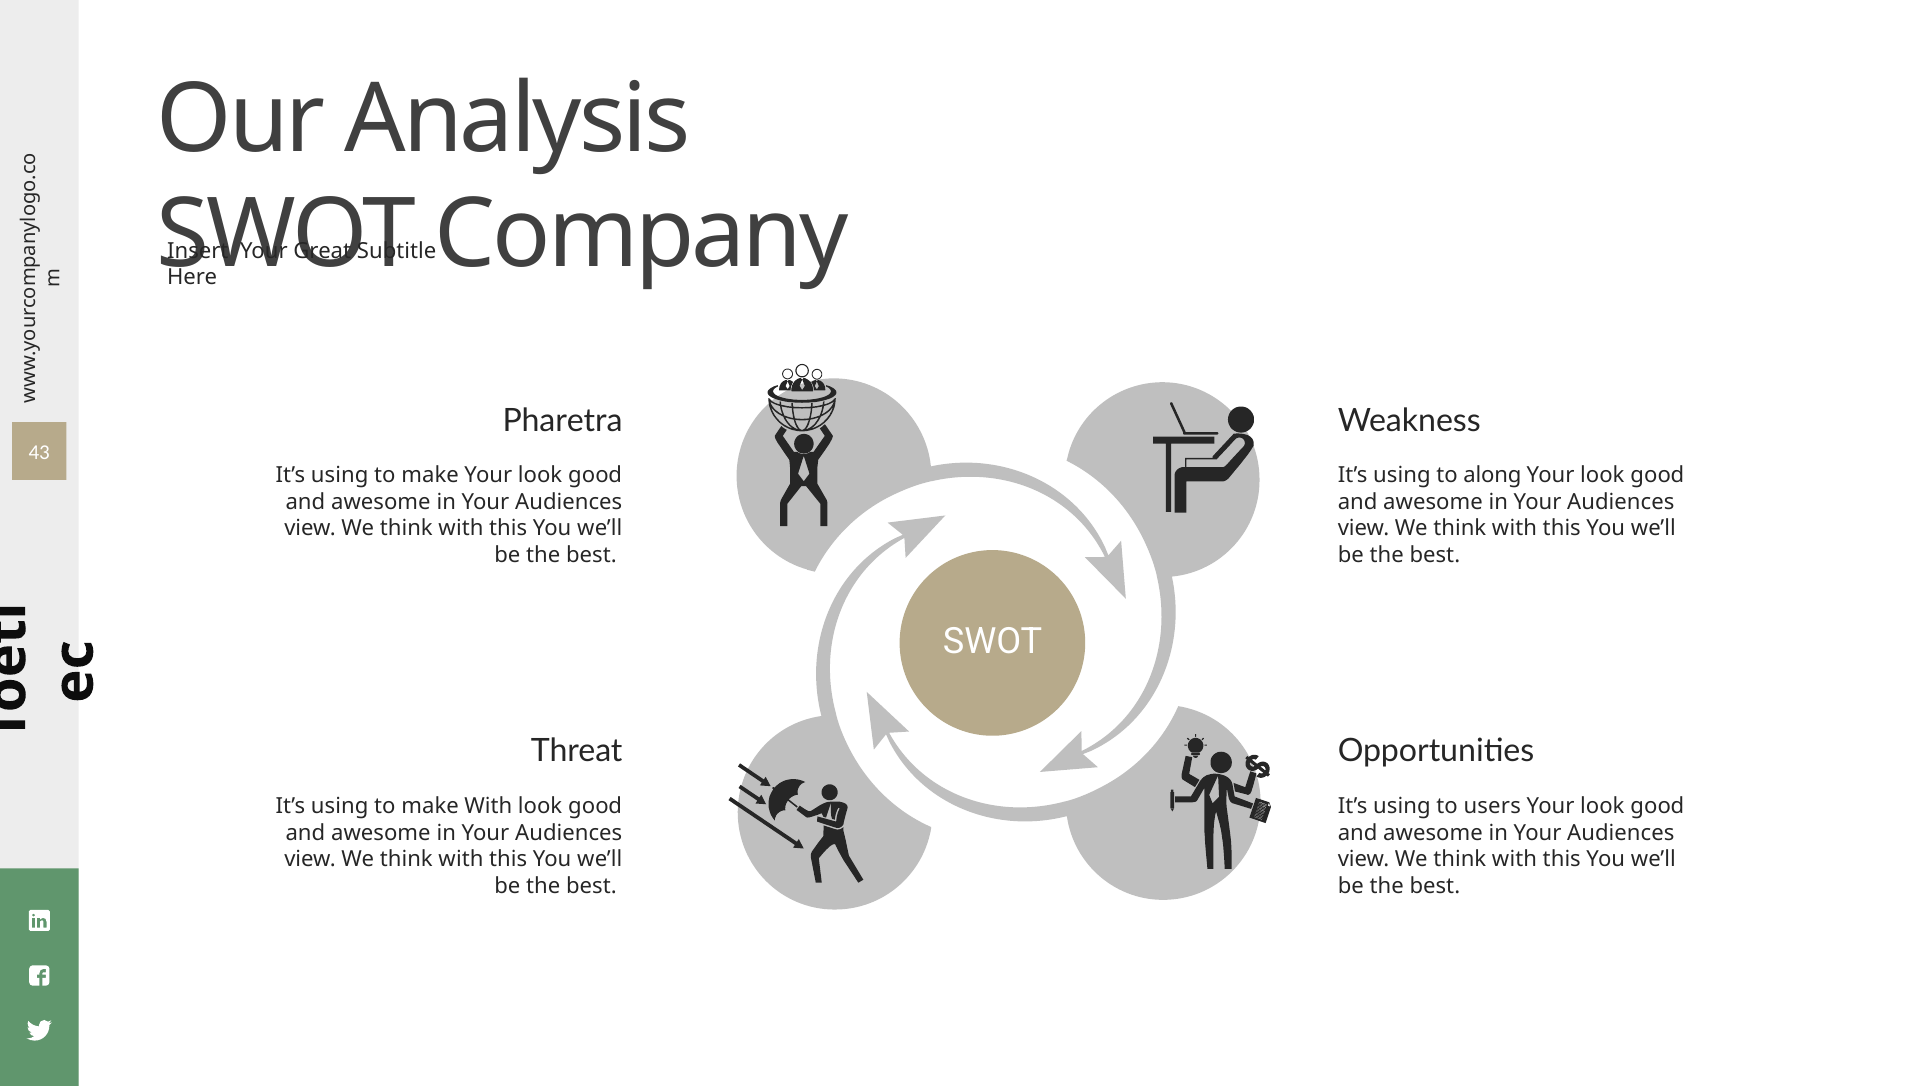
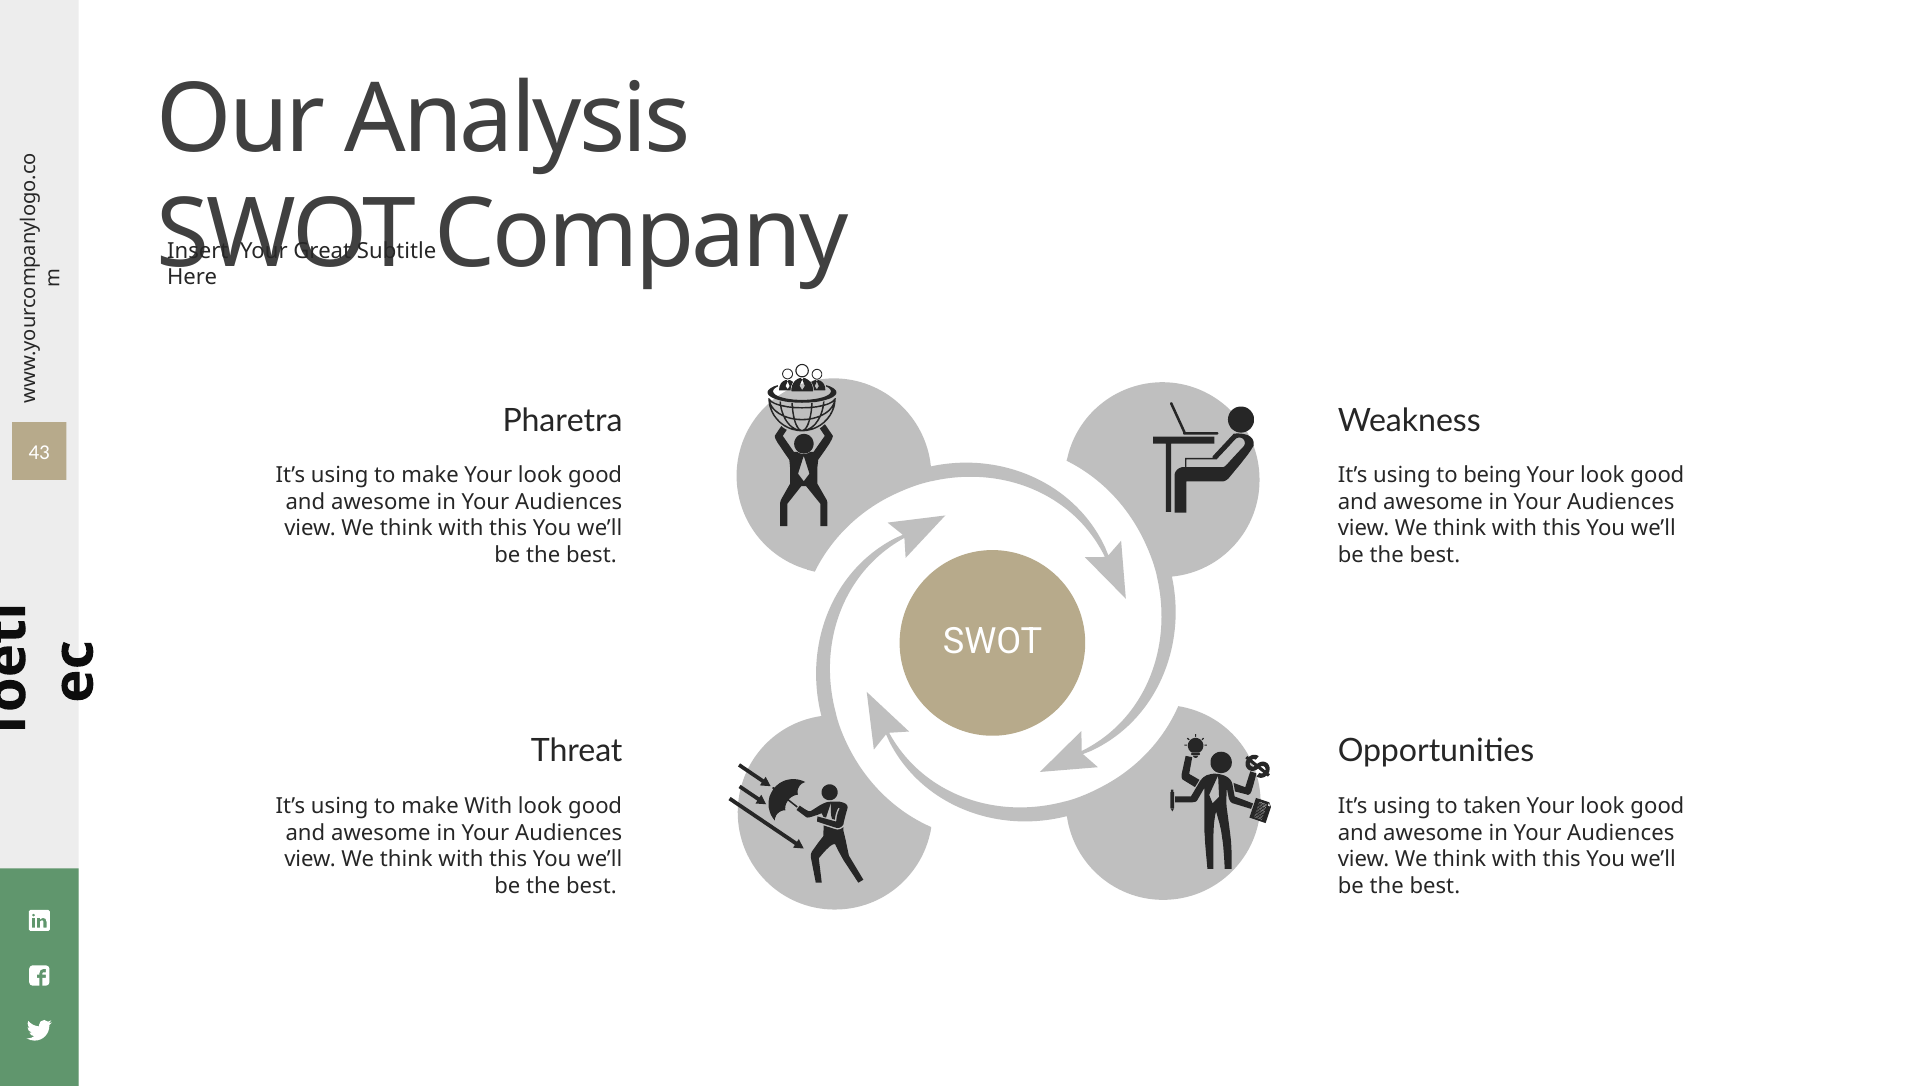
along: along -> being (1492, 475)
users: users -> taken (1492, 806)
